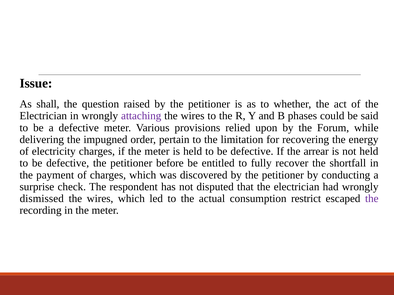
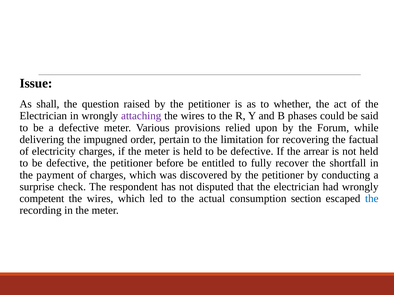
energy: energy -> factual (364, 140)
dismissed: dismissed -> competent (42, 199)
restrict: restrict -> section (306, 199)
the colour: purple -> blue (372, 199)
